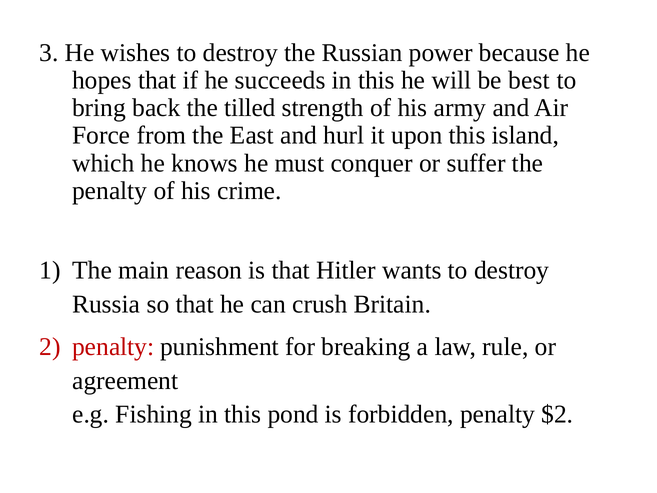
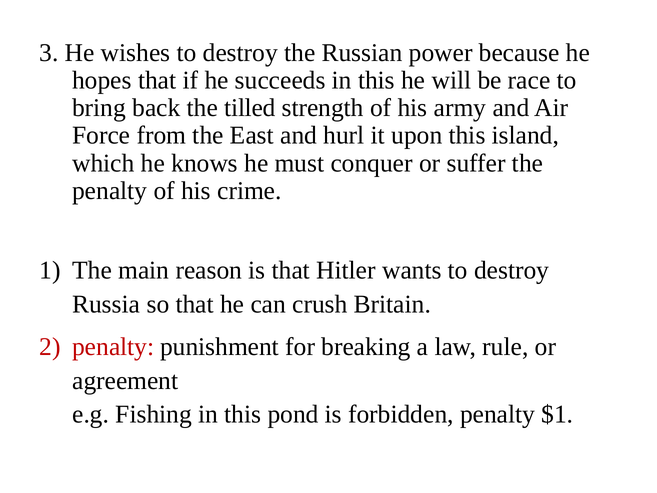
best: best -> race (529, 80)
$2: $2 -> $1 (557, 414)
